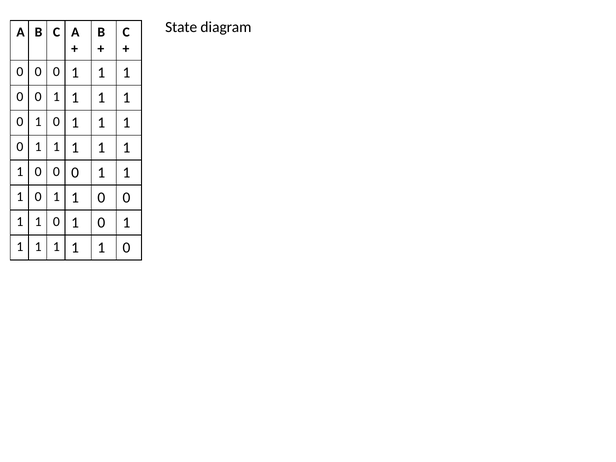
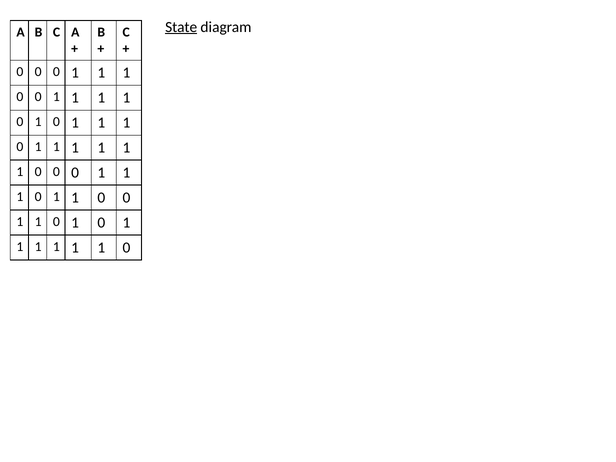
State underline: none -> present (181, 27)
